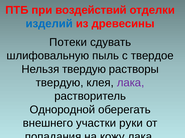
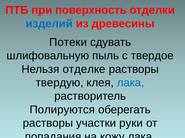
воздействий: воздействий -> поверхность (91, 10)
Нельзя твердую: твердую -> отделке (84, 70)
лака colour: purple -> blue (131, 83)
Однородной: Однородной -> Полируются (62, 110)
внешнего: внешнего -> растворы (48, 124)
